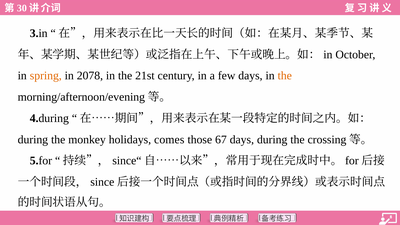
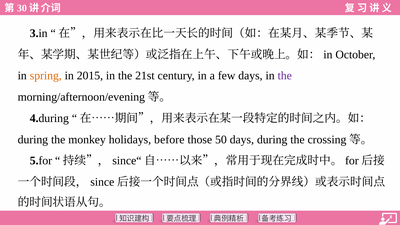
2078: 2078 -> 2015 (90, 76)
the colour: orange -> purple (285, 76)
comes: comes -> before (169, 139)
67: 67 -> 50 (221, 139)
